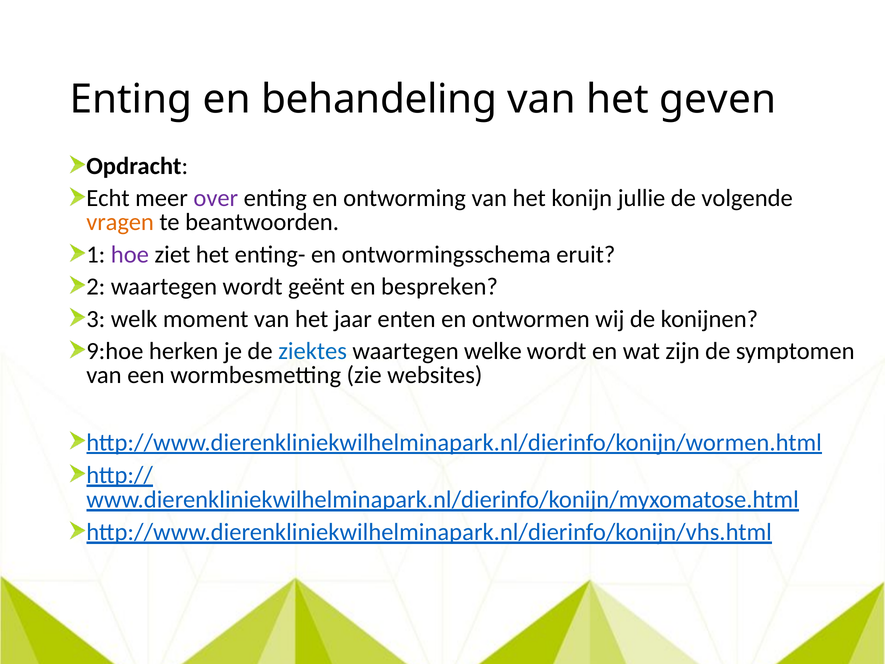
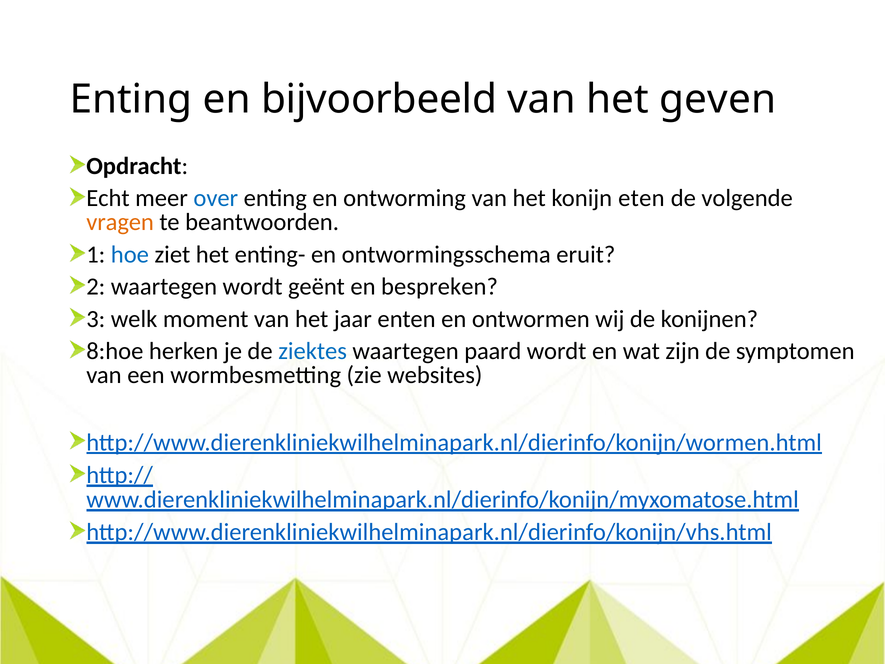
behandeling: behandeling -> bijvoorbeeld (379, 99)
over colour: purple -> blue (216, 198)
jullie: jullie -> eten (641, 198)
hoe colour: purple -> blue (130, 254)
9:hoe: 9:hoe -> 8:hoe (115, 351)
welke: welke -> paard (493, 351)
